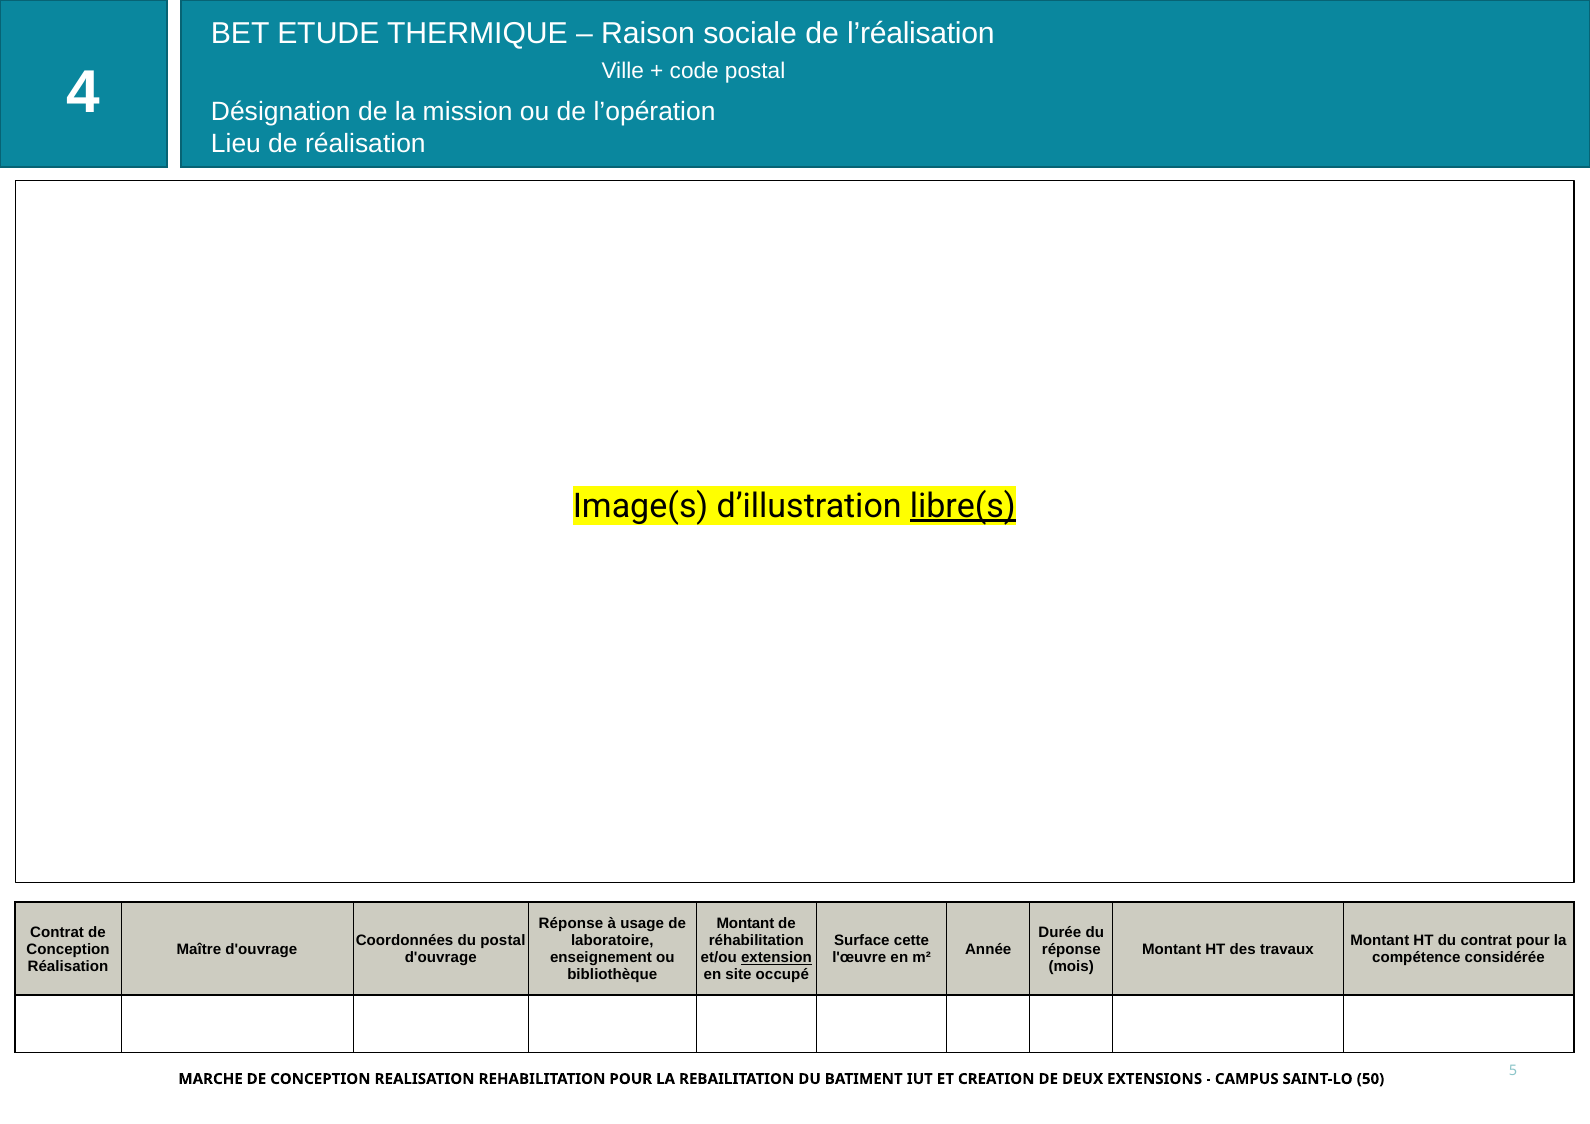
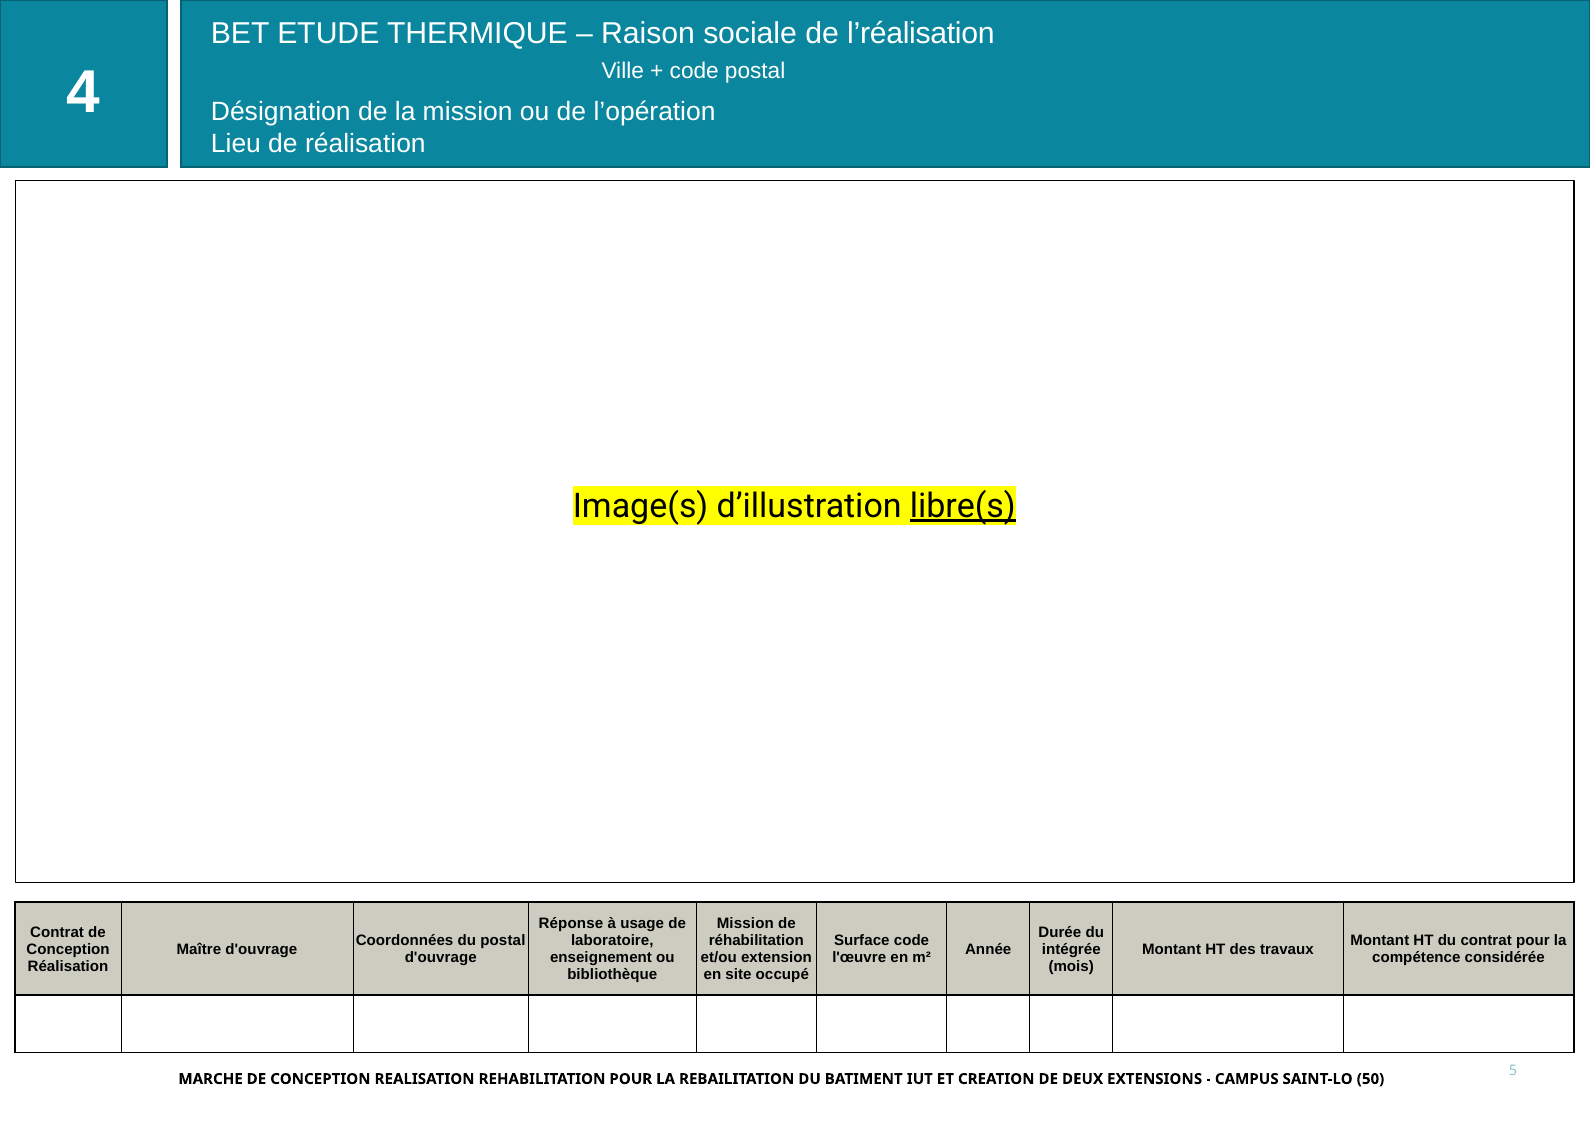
Montant: Montant -> Mission (745, 924)
Surface cette: cette -> code (911, 941)
réponse: réponse -> intégrée (1071, 949)
extension underline: present -> none (776, 958)
